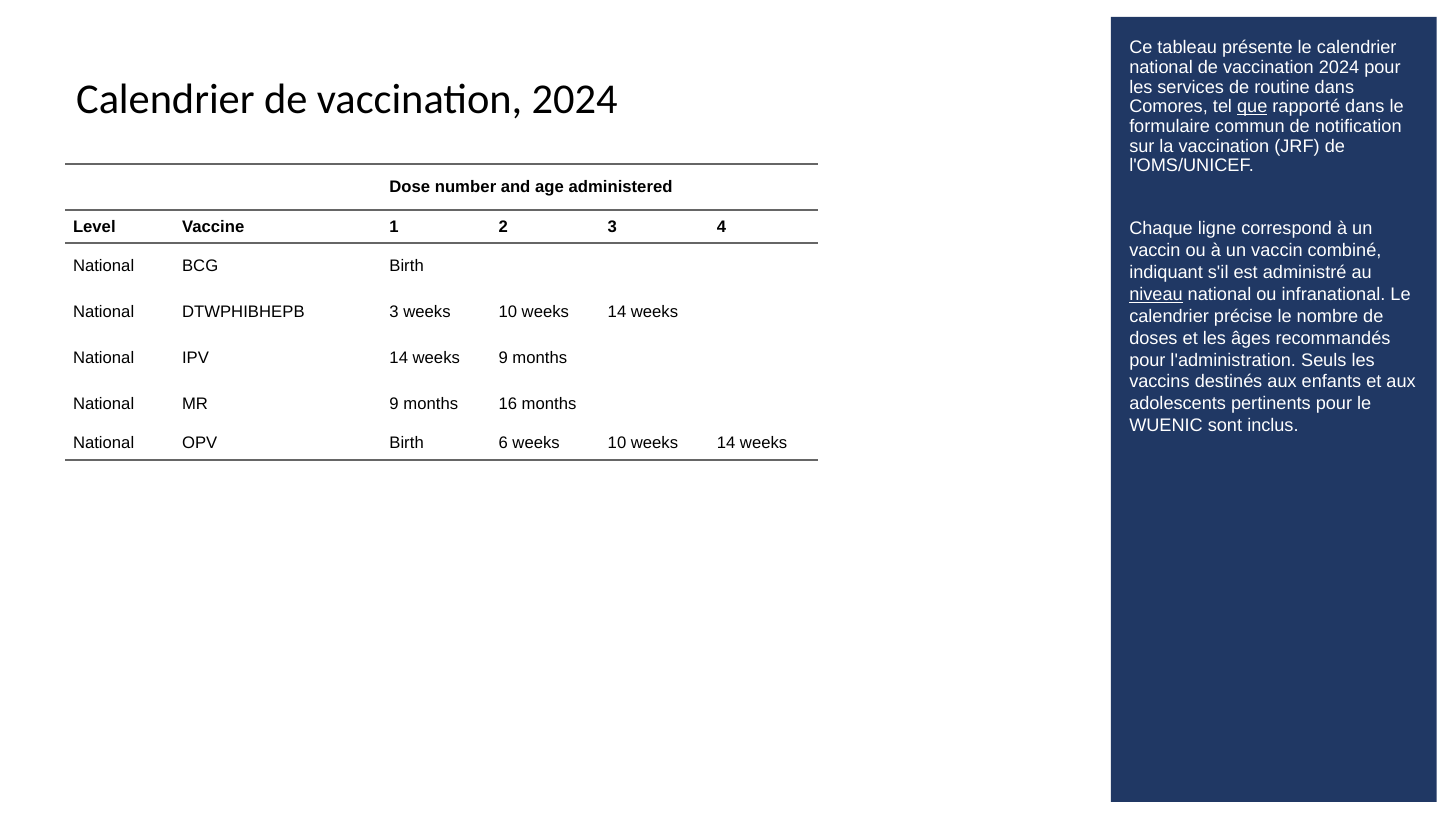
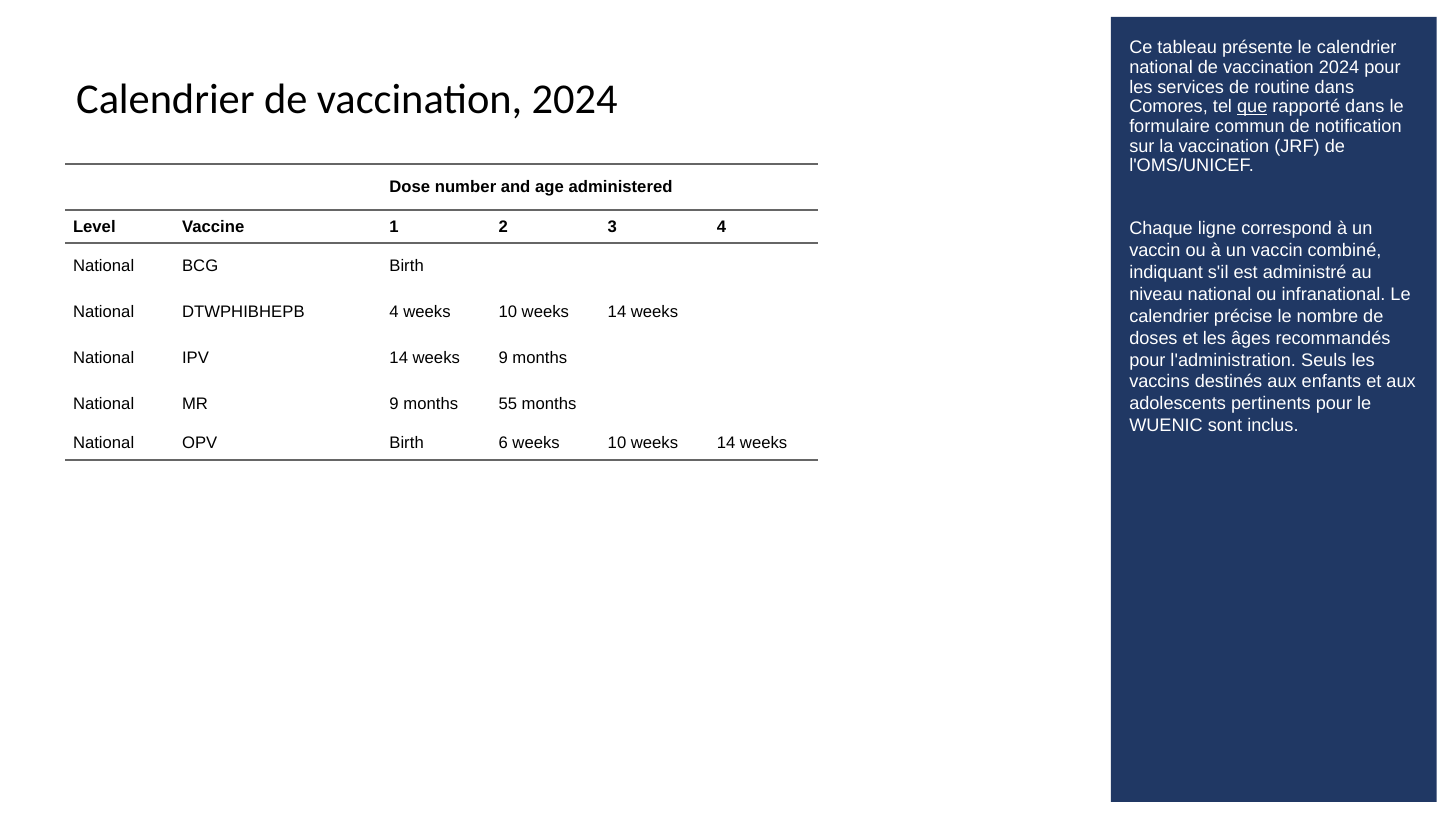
niveau underline: present -> none (1156, 294)
DTWPHIBHEPB 3: 3 -> 4 (394, 312)
16: 16 -> 55 (508, 403)
